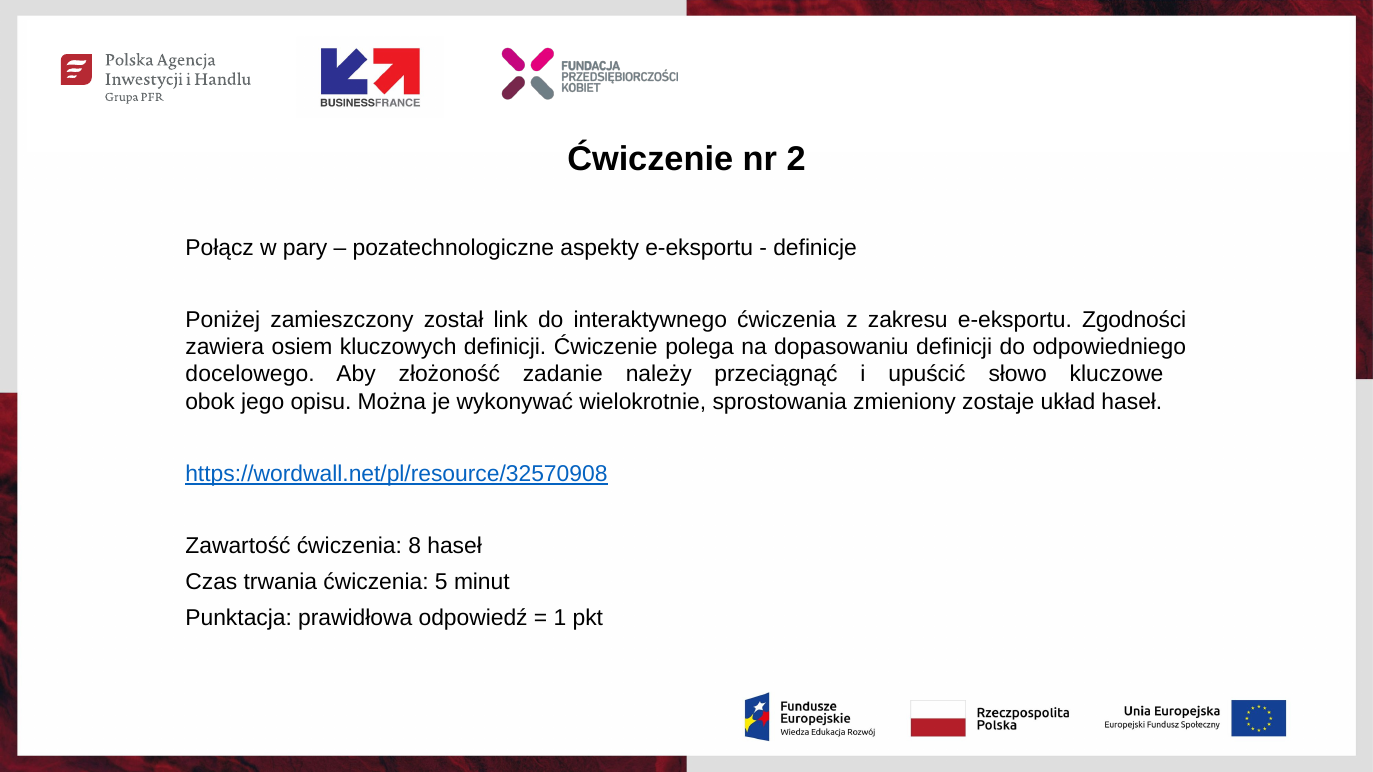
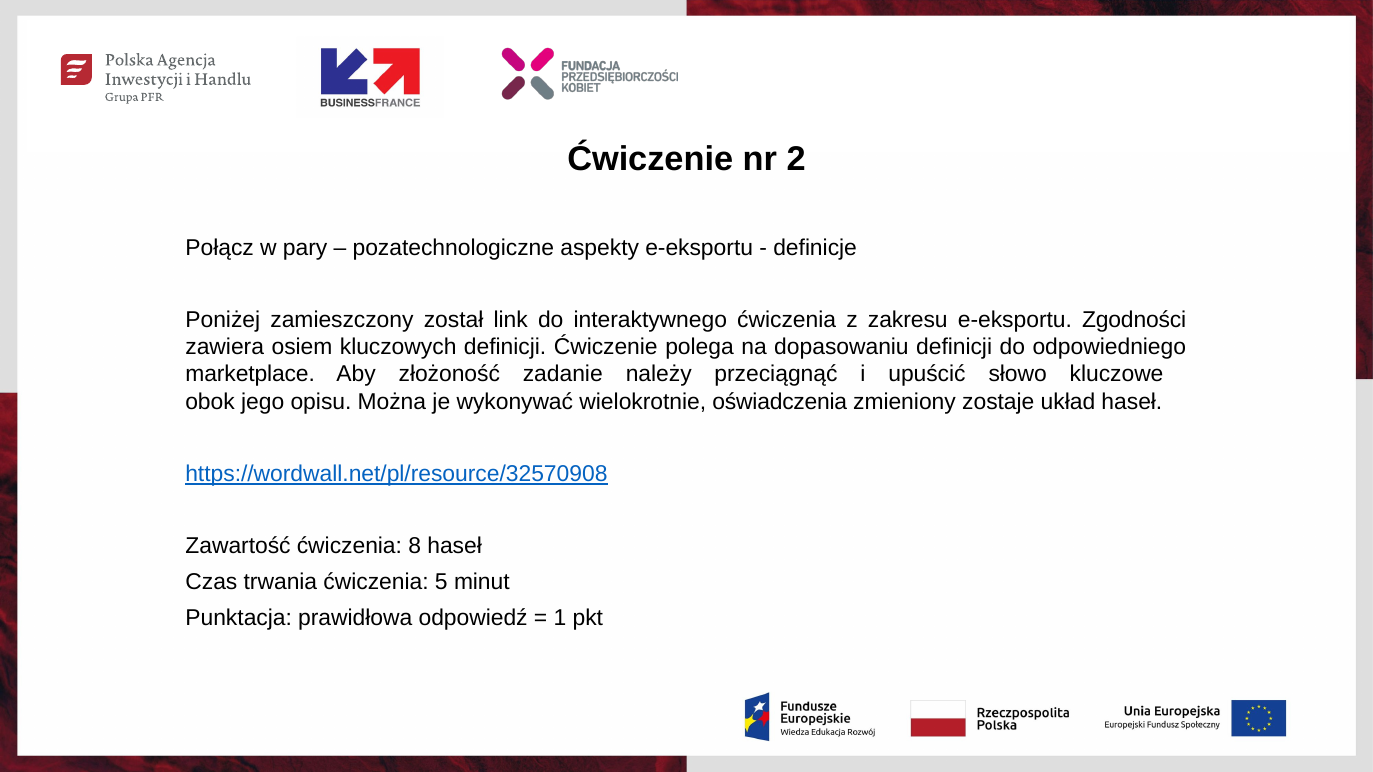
docelowego: docelowego -> marketplace (250, 375)
sprostowania: sprostowania -> oświadczenia (780, 402)
